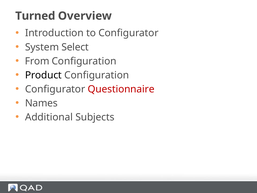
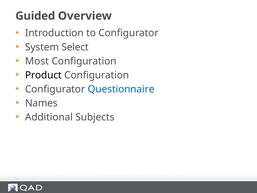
Turned: Turned -> Guided (35, 16)
From: From -> Most (37, 61)
Questionnaire colour: red -> blue (121, 89)
